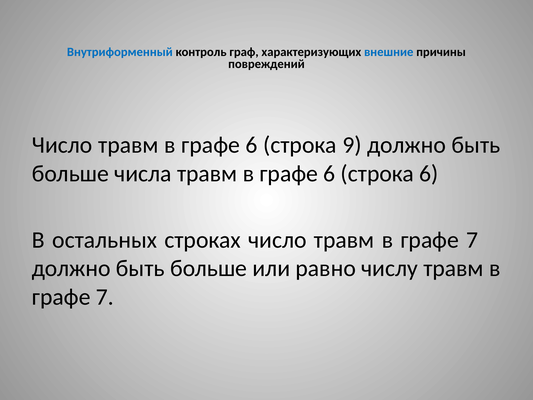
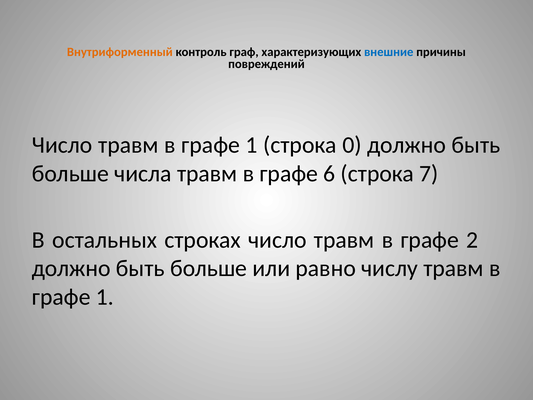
Внутриформенный colour: blue -> orange (120, 52)
6: 6 -> 1 (252, 145)
9: 9 -> 0 (352, 145)
строка 6: 6 -> 7 (429, 173)
7: 7 -> 2 (472, 240)
7: 7 -> 1 (105, 297)
